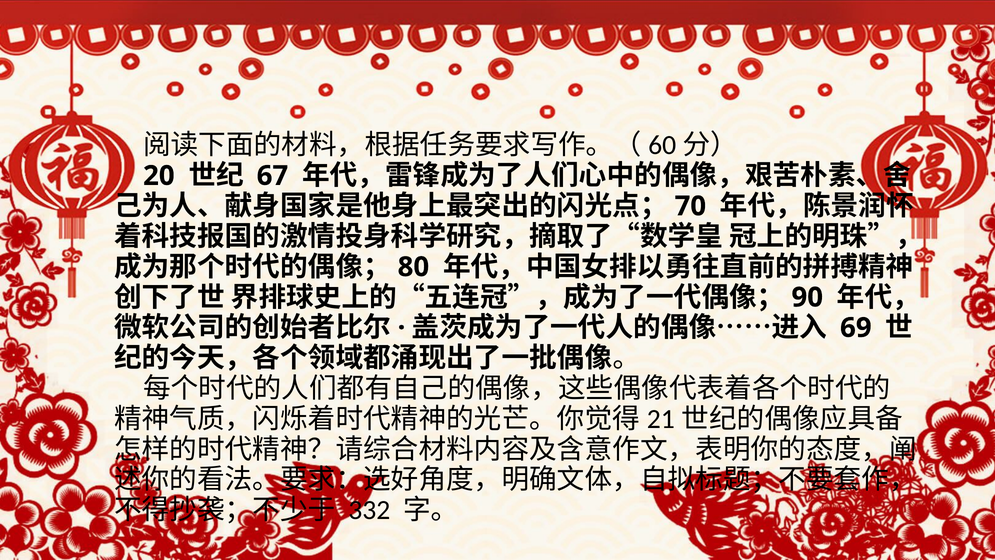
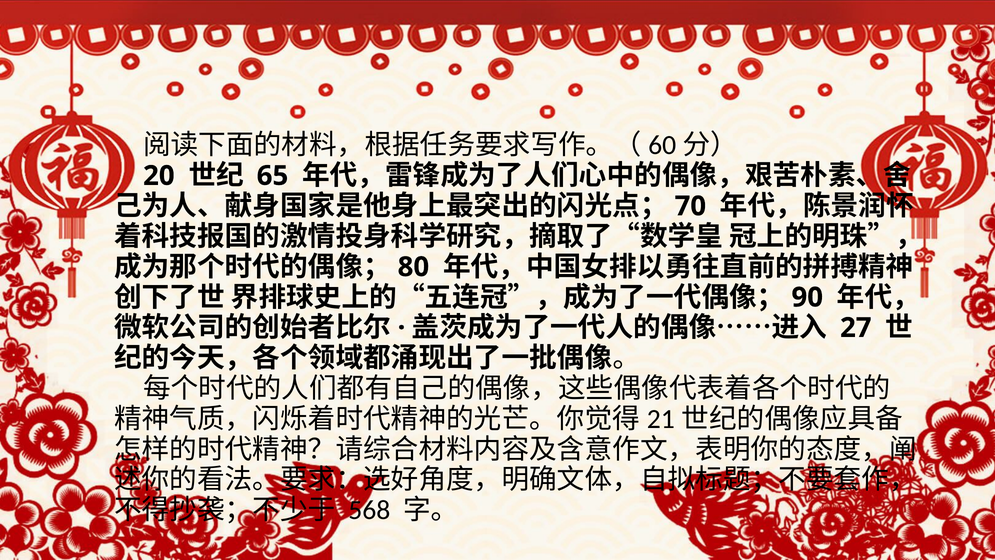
67: 67 -> 65 (272, 176)
69: 69 -> 27 (856, 328)
332: 332 -> 568 (369, 510)
